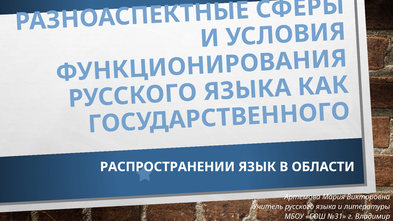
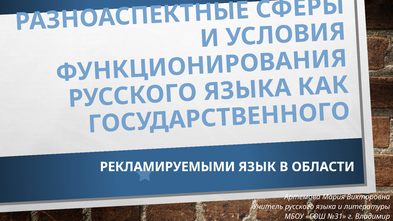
РАСПРОСТРАНЕНИИ: РАСПРОСТРАНЕНИИ -> РЕКЛАМИРУЕМЫМИ (167, 167)
